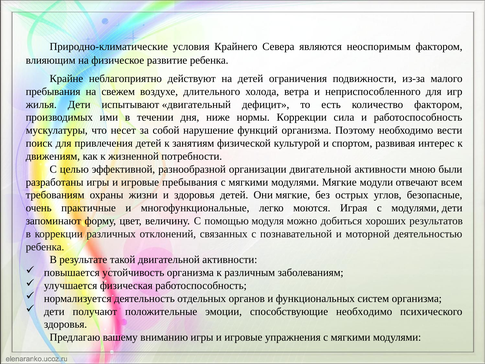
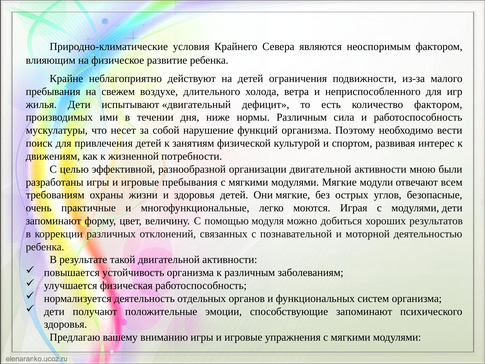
нормы Коррекции: Коррекции -> Различным (302, 117)
способствующие необходимо: необходимо -> запоминают (364, 311)
